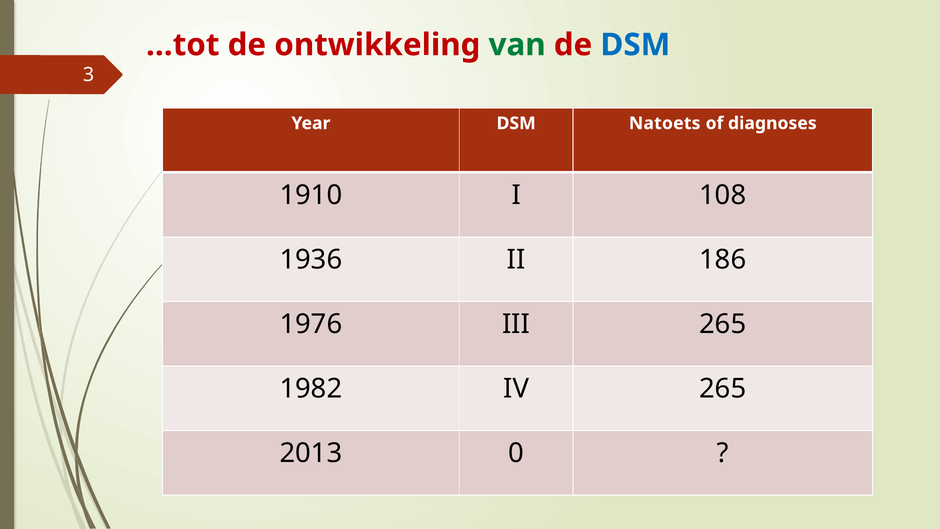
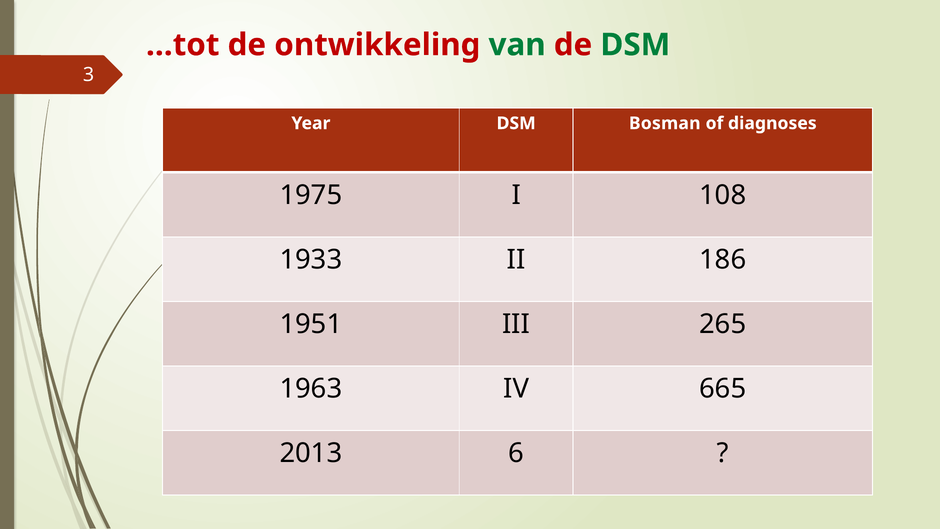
DSM colour: blue -> green (635, 45)
Natoets: Natoets -> Bosman (665, 123)
1910: 1910 -> 1975 (311, 195)
1936: 1936 -> 1933 (311, 259)
1976: 1976 -> 1951 (311, 324)
1982: 1982 -> 1963 (311, 388)
IV 265: 265 -> 665 (723, 388)
0: 0 -> 6 (516, 453)
